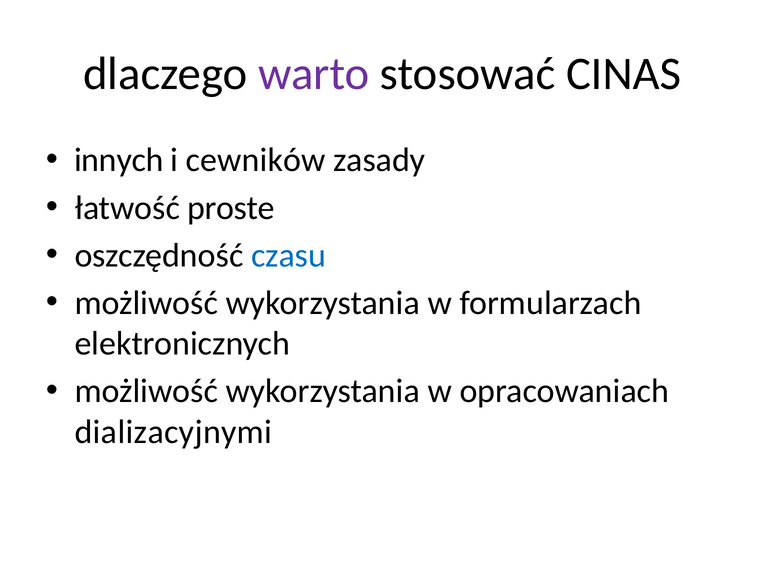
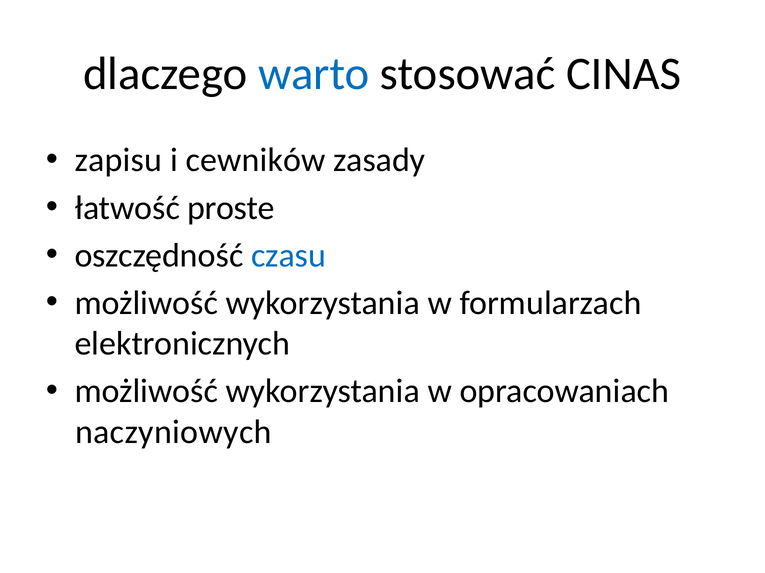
warto colour: purple -> blue (314, 74)
innych: innych -> zapisu (118, 160)
dializacyjnymi: dializacyjnymi -> naczyniowych (173, 433)
